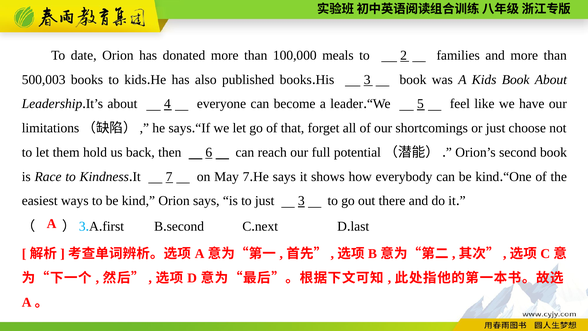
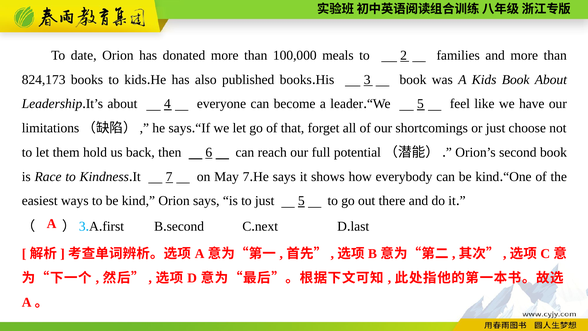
500,003: 500,003 -> 824,173 (44, 80)
just 3: 3 -> 5 (301, 201)
